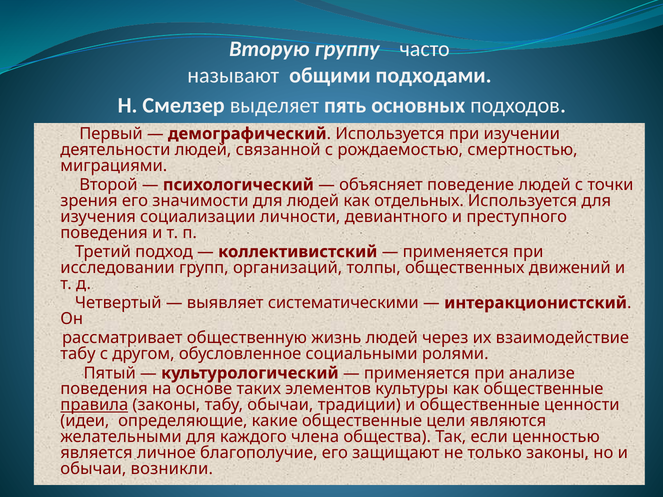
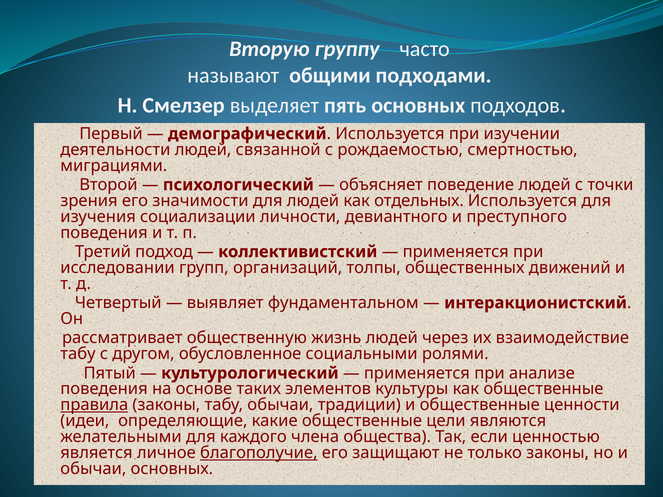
систематическими: систематическими -> фундаментальном (343, 303)
благополучие underline: none -> present (259, 453)
обычаи возникли: возникли -> основных (172, 469)
